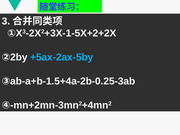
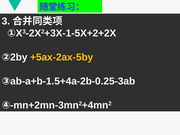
+5ax-2ax-5by colour: light blue -> yellow (62, 57)
